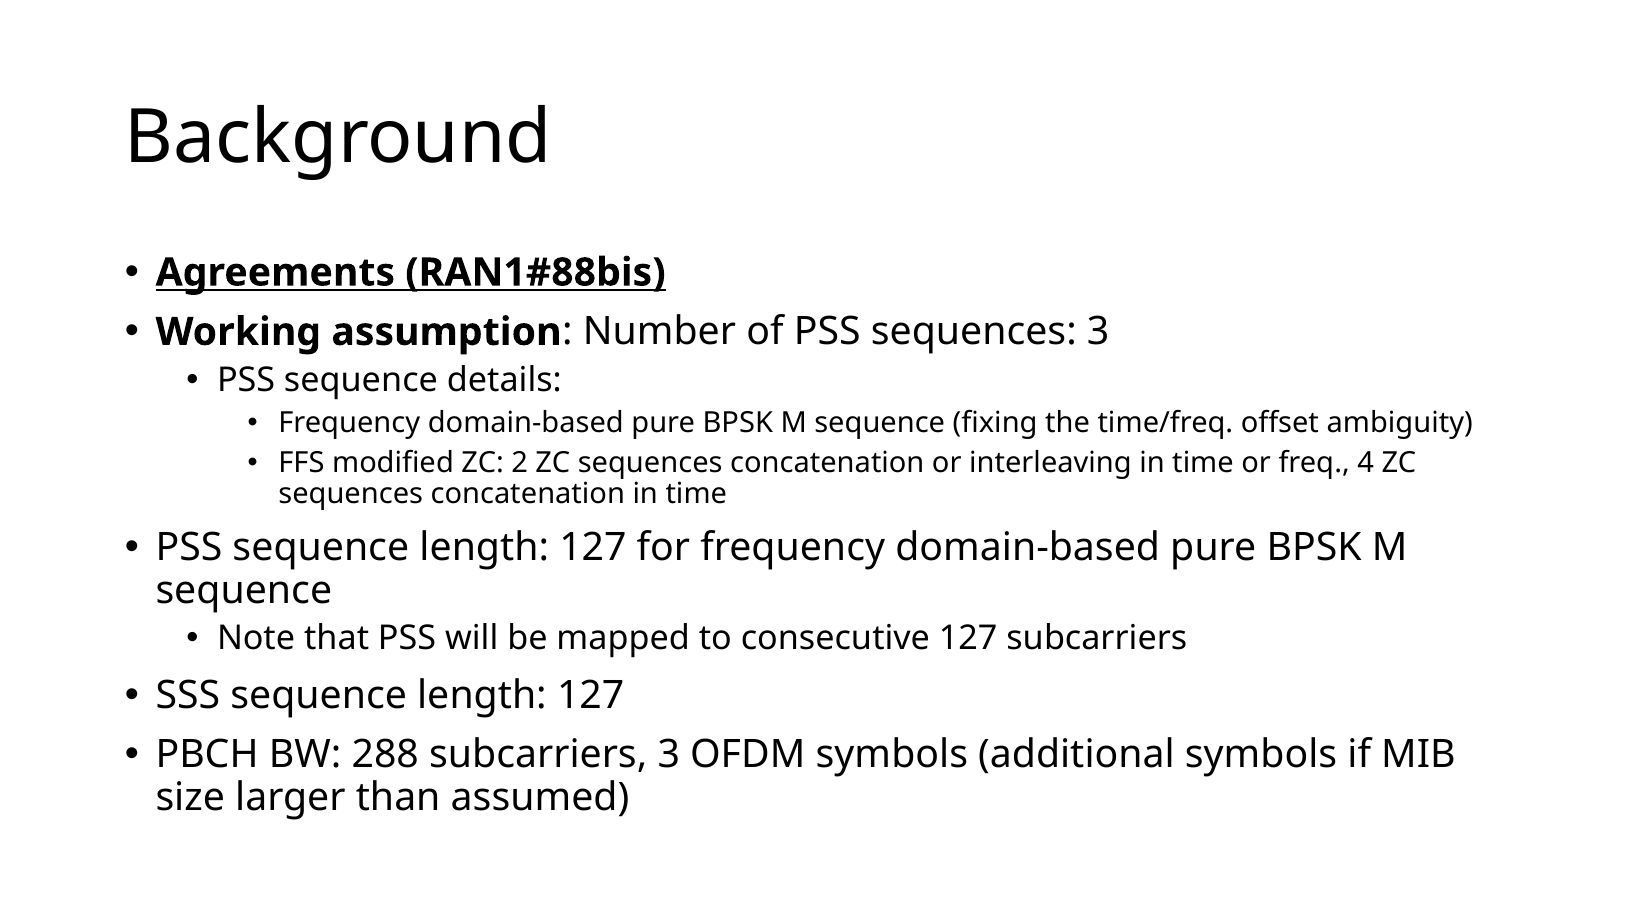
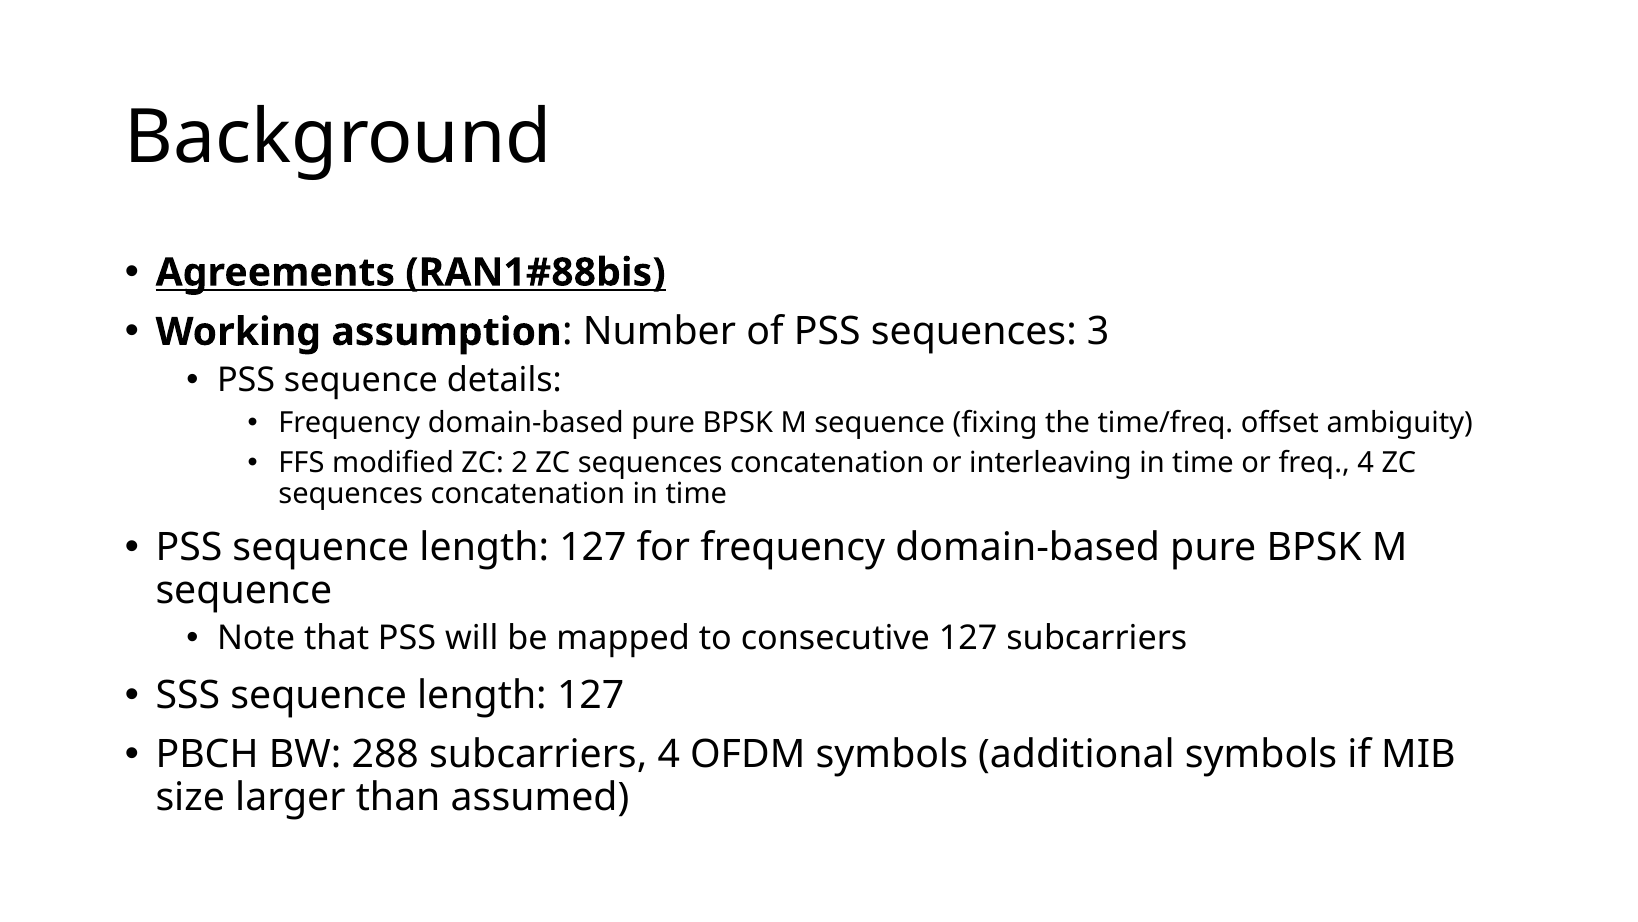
subcarriers 3: 3 -> 4 (669, 754)
